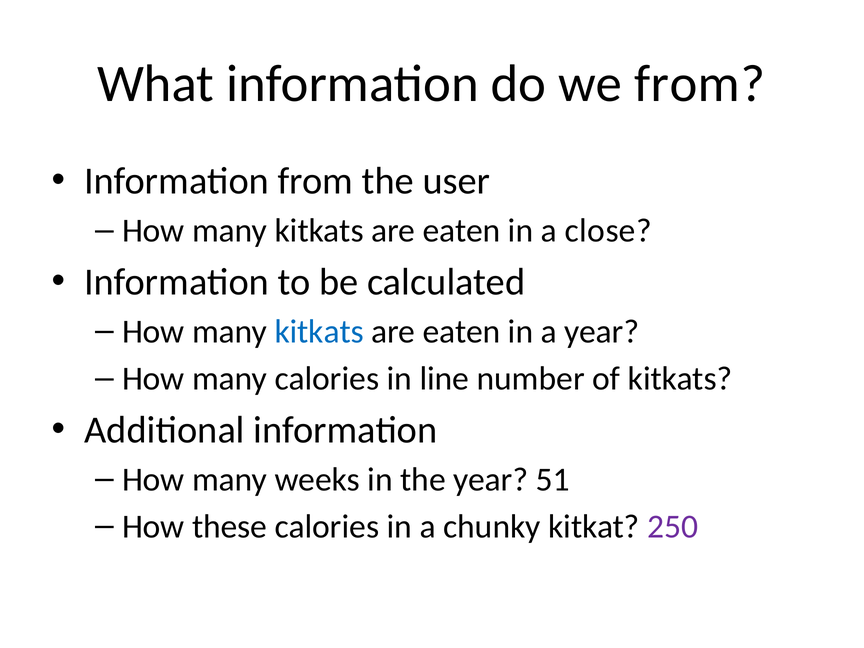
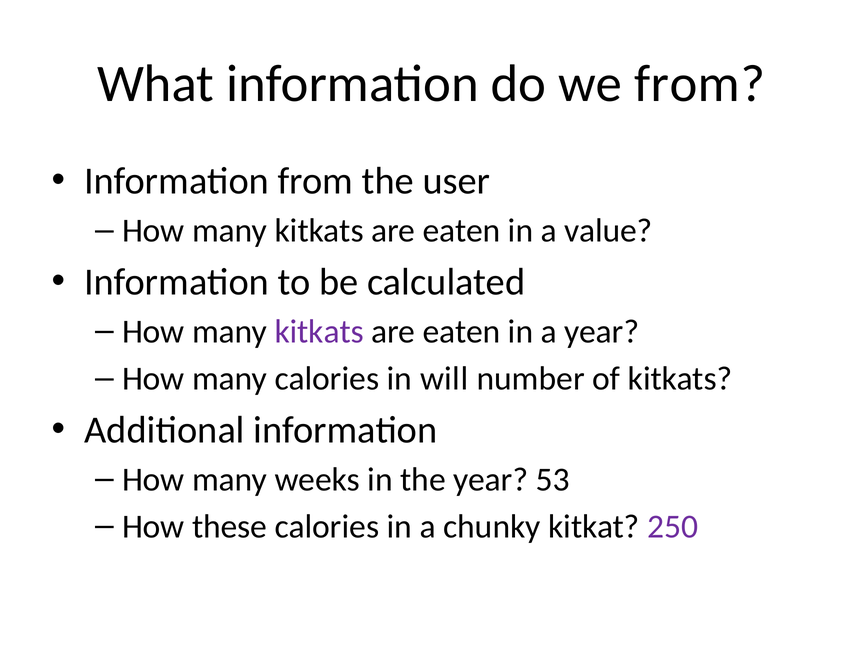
close: close -> value (609, 231)
kitkats colour: blue -> purple (319, 332)
line: line -> will (444, 379)
51: 51 -> 53 (553, 480)
